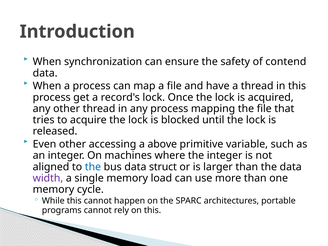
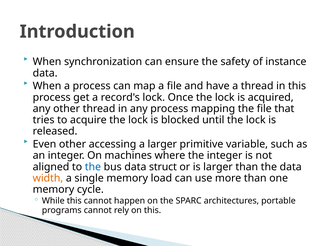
contend: contend -> instance (286, 62)
a above: above -> larger (162, 144)
width colour: purple -> orange (48, 178)
